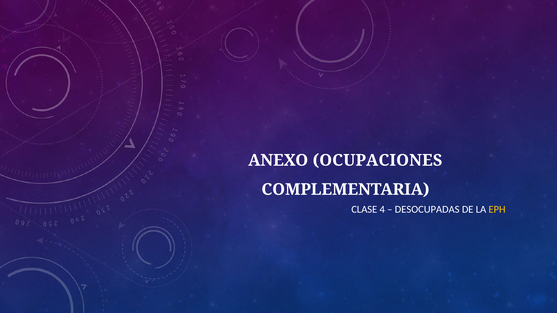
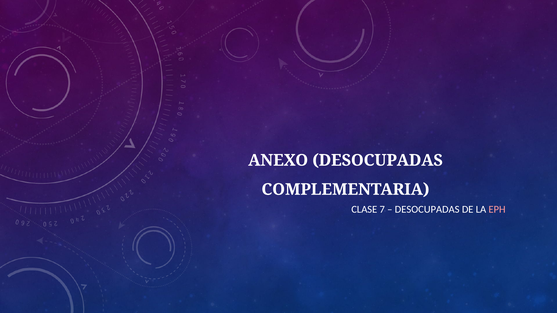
ANEXO OCUPACIONES: OCUPACIONES -> DESOCUPADAS (378, 160)
4: 4 -> 7 (382, 209)
EPH colour: yellow -> pink (497, 209)
